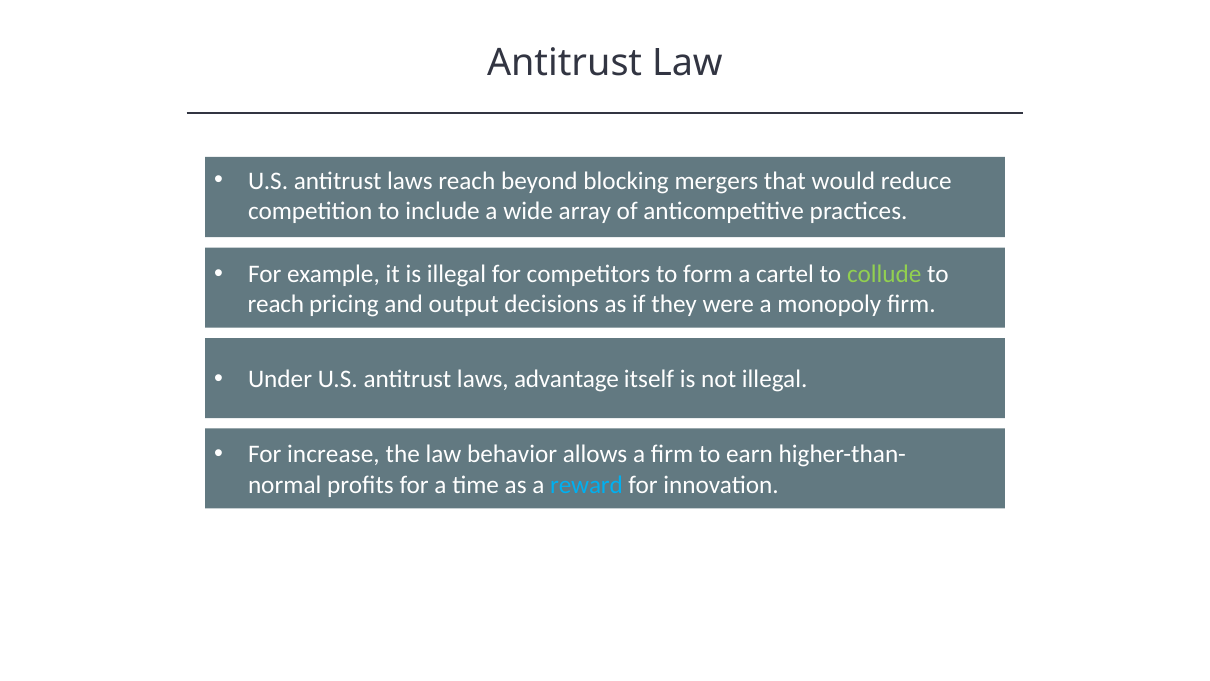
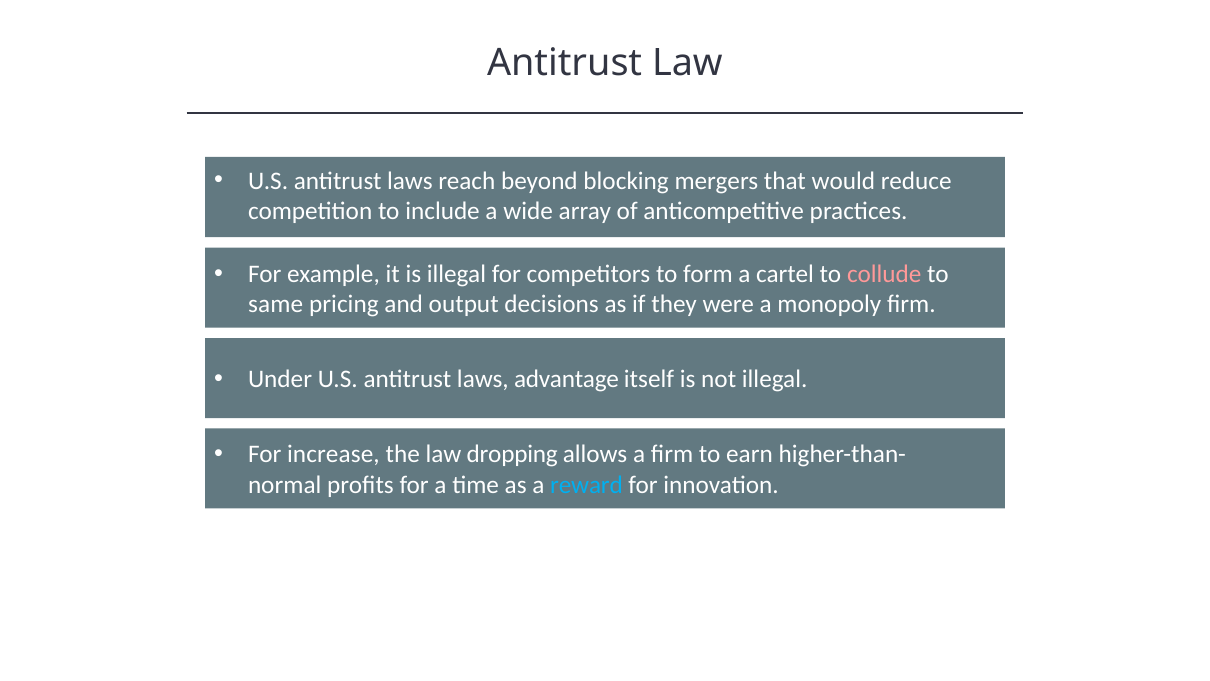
collude colour: light green -> pink (884, 274)
reach: reach -> same (276, 304)
behavior: behavior -> dropping (512, 454)
